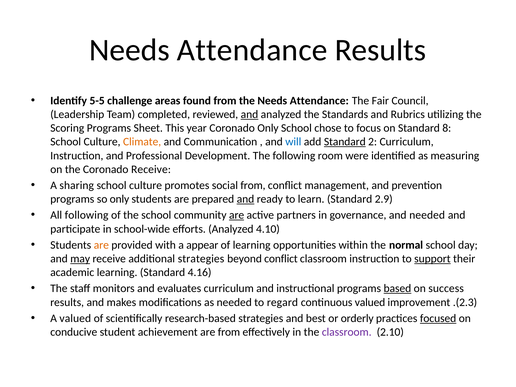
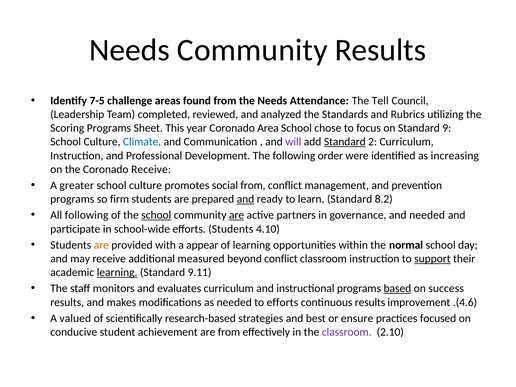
Attendance: Attendance -> Community (252, 50)
5-5: 5-5 -> 7-5 (97, 101)
Fair: Fair -> Tell (380, 101)
and underline: present -> none (249, 114)
Coronado Only: Only -> Area (268, 128)
8: 8 -> 9 (447, 128)
Climate colour: orange -> blue (142, 142)
will colour: blue -> purple (293, 142)
room: room -> order (330, 156)
measuring: measuring -> increasing (455, 156)
sharing: sharing -> greater (77, 185)
so only: only -> firm (119, 199)
2.9: 2.9 -> 8.2 (384, 199)
school underline: none -> present (156, 215)
efforts Analyzed: Analyzed -> Students (231, 229)
may underline: present -> none (80, 259)
additional strategies: strategies -> measured (201, 259)
learning underline: none -> present (117, 272)
4.16: 4.16 -> 9.11 (200, 272)
to regard: regard -> efforts (282, 302)
continuous valued: valued -> results (370, 302)
.(2.3: .(2.3 -> .(4.6 (465, 302)
orderly: orderly -> ensure (357, 318)
focused underline: present -> none (438, 318)
